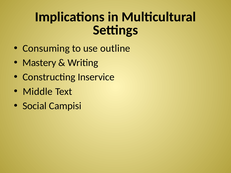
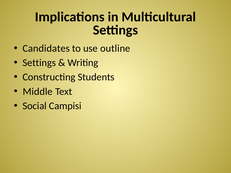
Consuming: Consuming -> Candidates (46, 48)
Mastery: Mastery -> Settings (39, 63)
Inservice: Inservice -> Students (96, 77)
